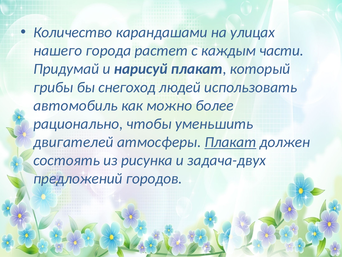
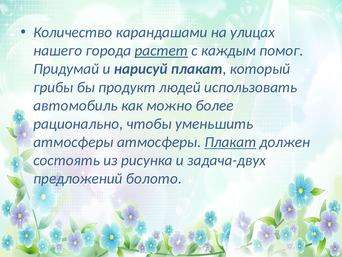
растет underline: none -> present (161, 51)
части: части -> помог (281, 51)
снегоход: снегоход -> продукт (127, 87)
двигателей: двигателей -> атмосферы (73, 142)
городов: городов -> болото (154, 178)
